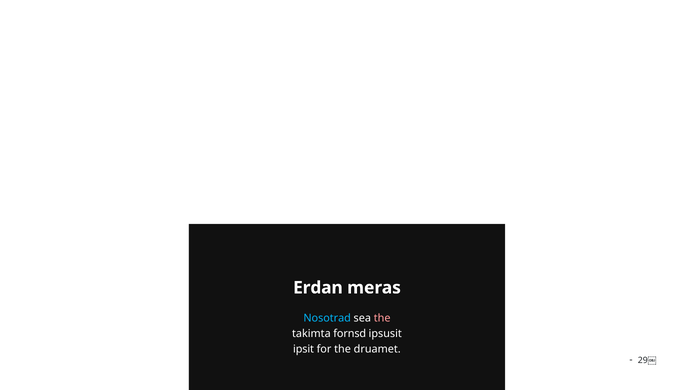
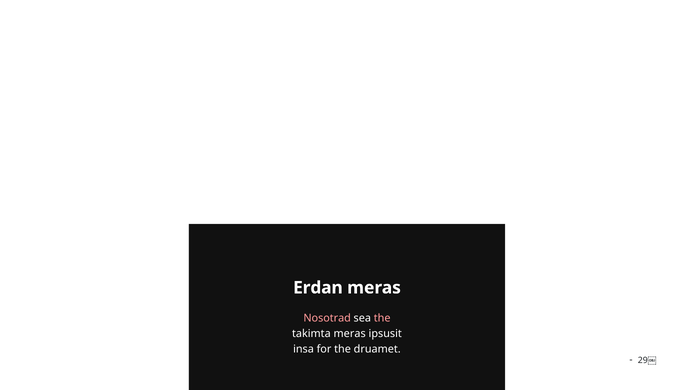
Nosotrad colour: light blue -> pink (327, 319)
takimta fornsd: fornsd -> meras (350, 334)
ipsit: ipsit -> insa (304, 350)
